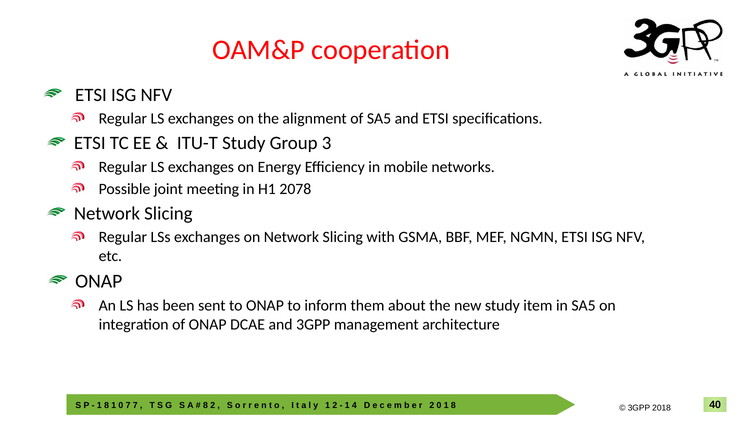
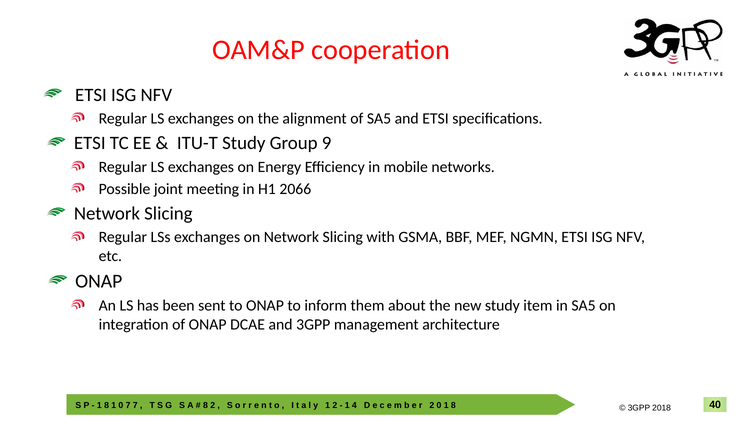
3: 3 -> 9 (327, 143)
2078: 2078 -> 2066 (295, 189)
